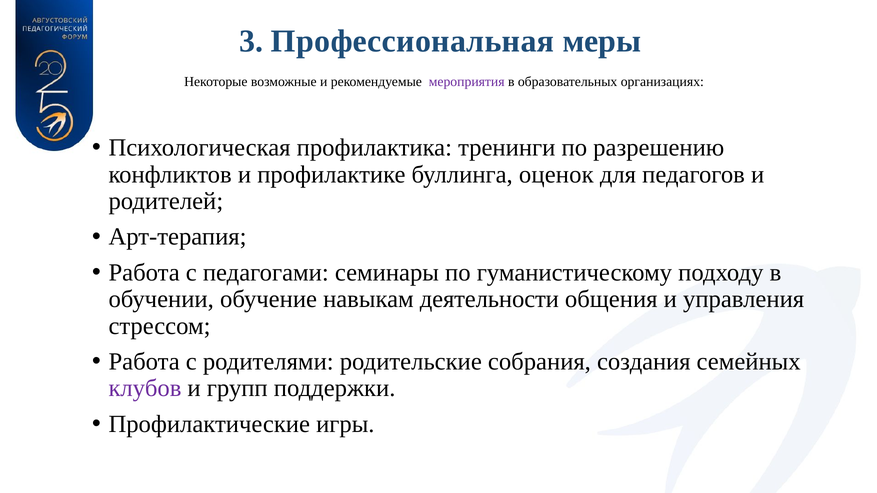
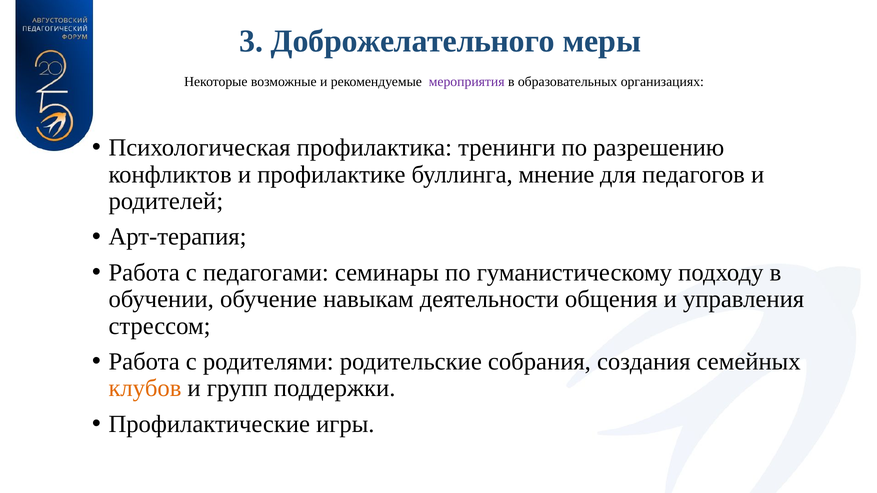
Профессиональная: Профессиональная -> Доброжелательного (413, 41)
оценок: оценок -> мнение (556, 174)
клубов colour: purple -> orange (145, 389)
